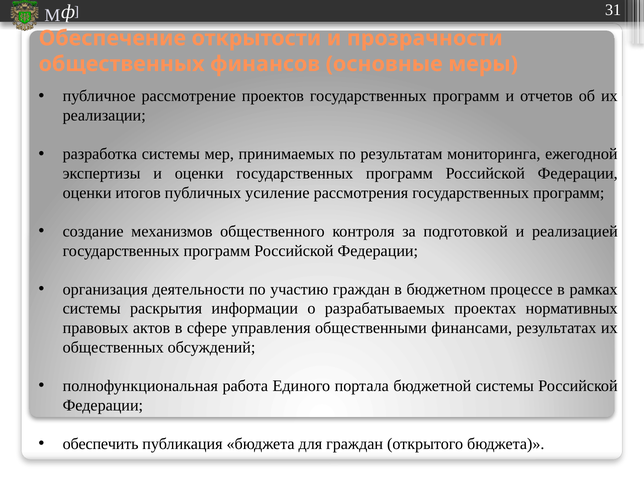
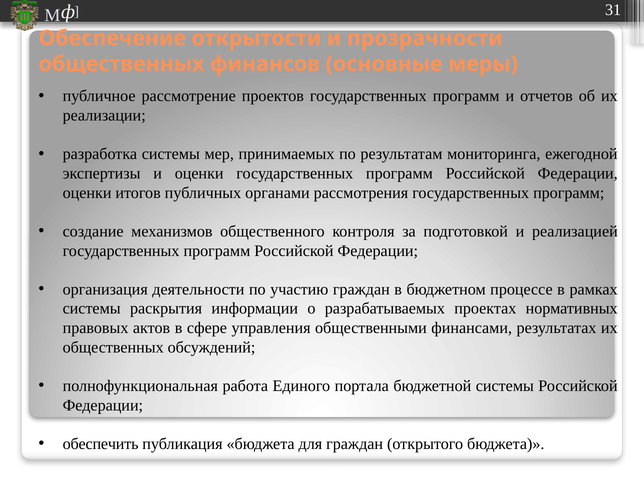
усиление: усиление -> органами (277, 193)
